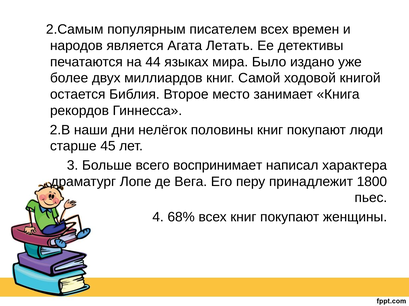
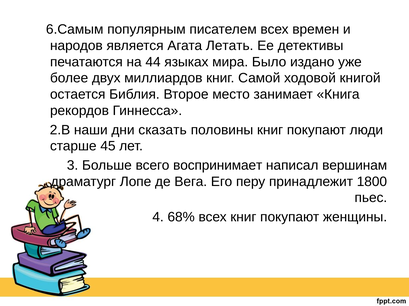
2.Самым: 2.Самым -> 6.Самым (75, 29)
нелёгок: нелёгок -> сказать (163, 130)
характера: характера -> вершинам (355, 166)
